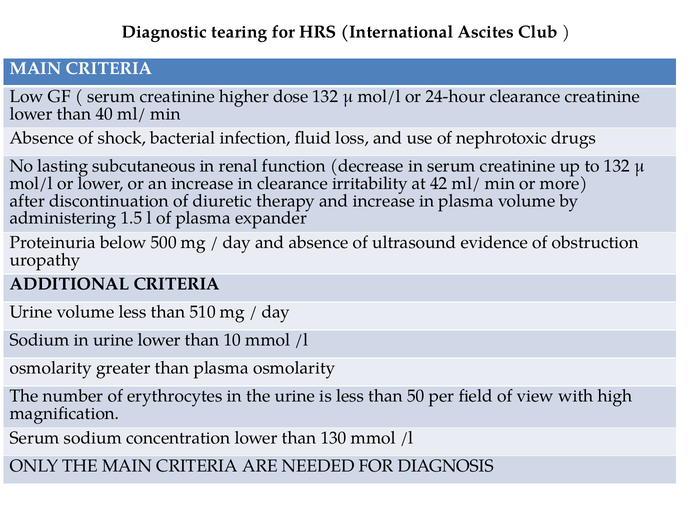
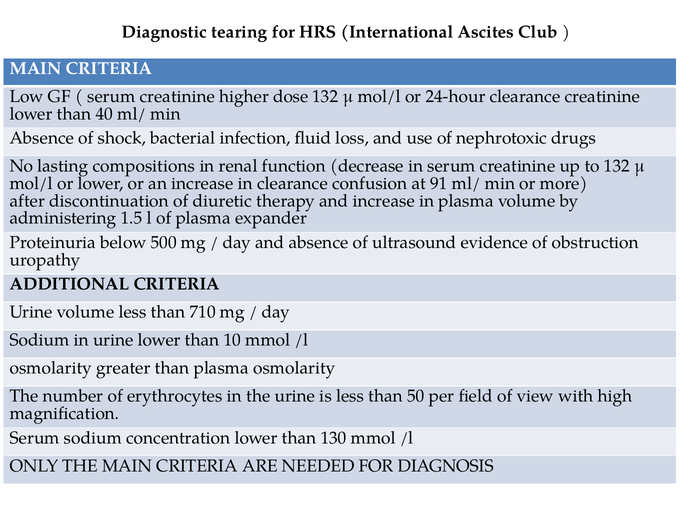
subcutaneous: subcutaneous -> compositions (144, 166)
irritability: irritability -> confusion (370, 184)
42: 42 -> 91 (439, 184)
510: 510 -> 710 (203, 312)
